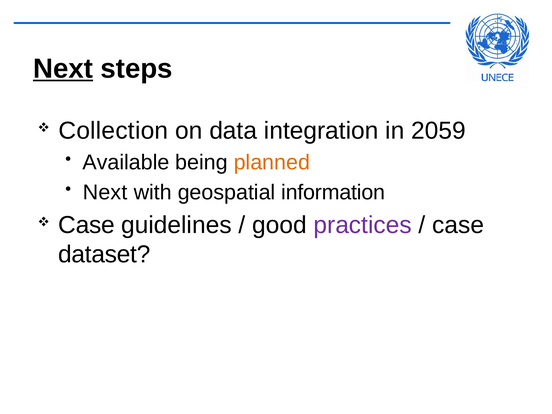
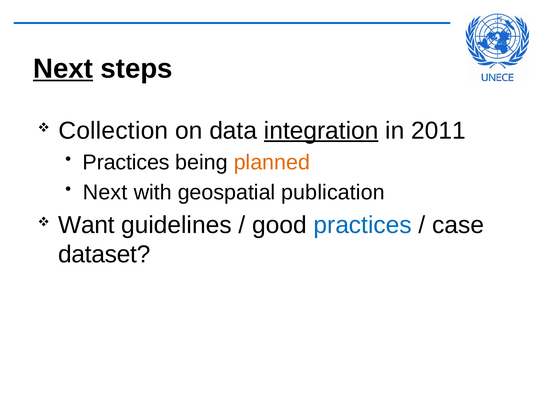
integration underline: none -> present (321, 131)
2059: 2059 -> 2011 (438, 131)
Available: Available -> Practices (126, 162)
information: information -> publication (333, 192)
Case: Case -> Want (86, 225)
practices colour: purple -> blue (363, 225)
